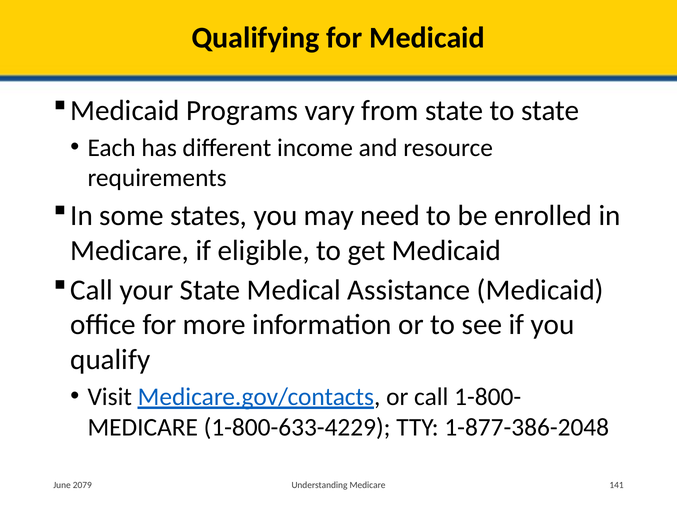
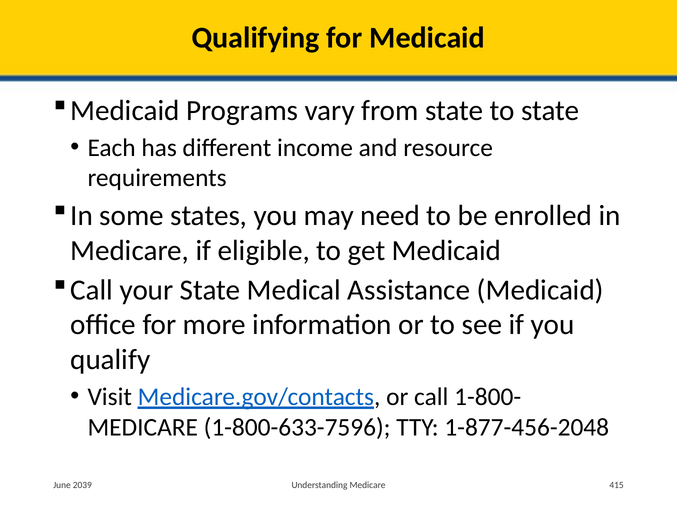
1-800-633-4229: 1-800-633-4229 -> 1-800-633-7596 (297, 427)
1-877-386-2048: 1-877-386-2048 -> 1-877-456-2048 (527, 427)
2079: 2079 -> 2039 (82, 485)
141: 141 -> 415 (617, 485)
